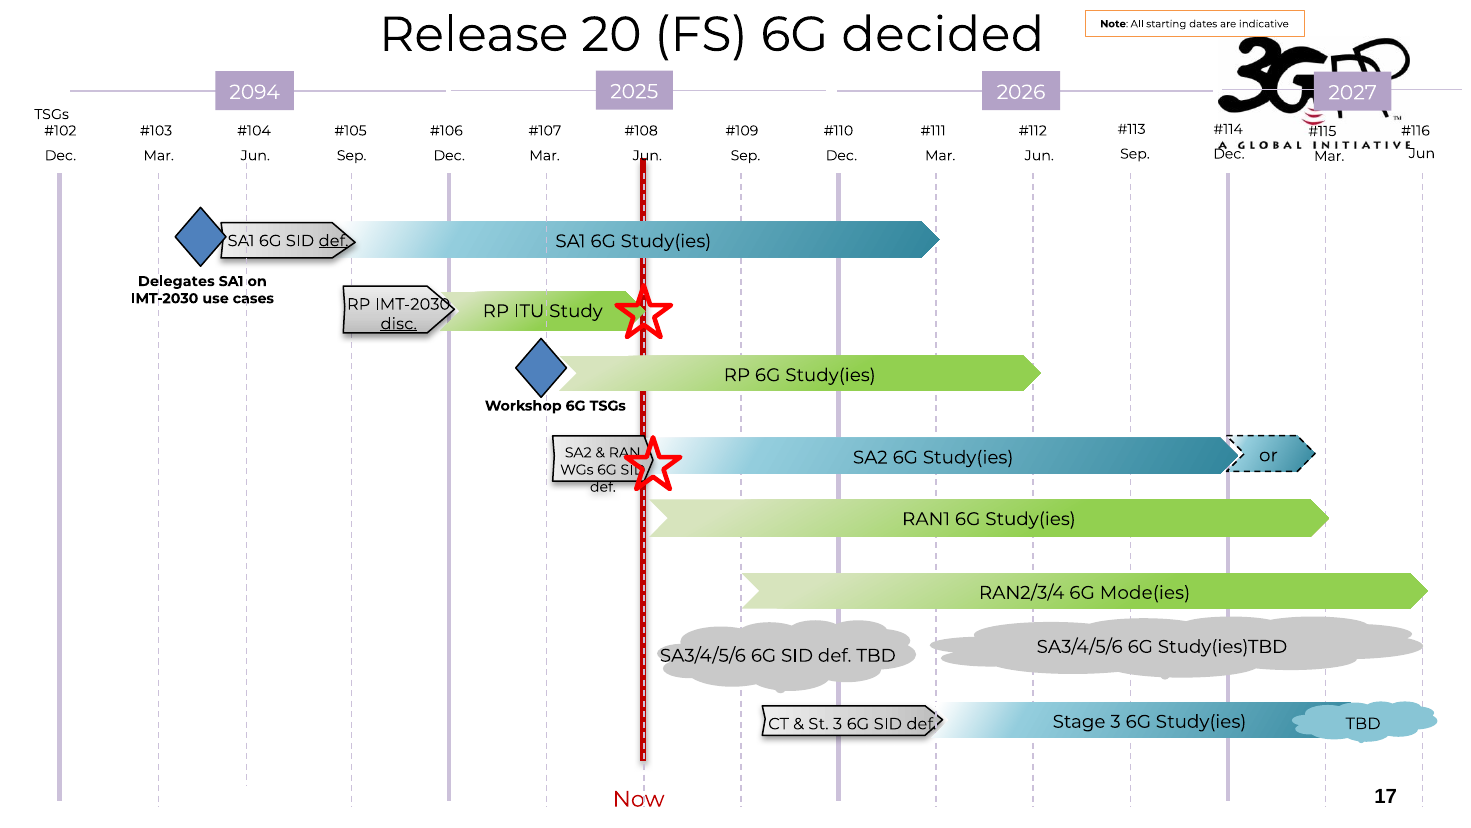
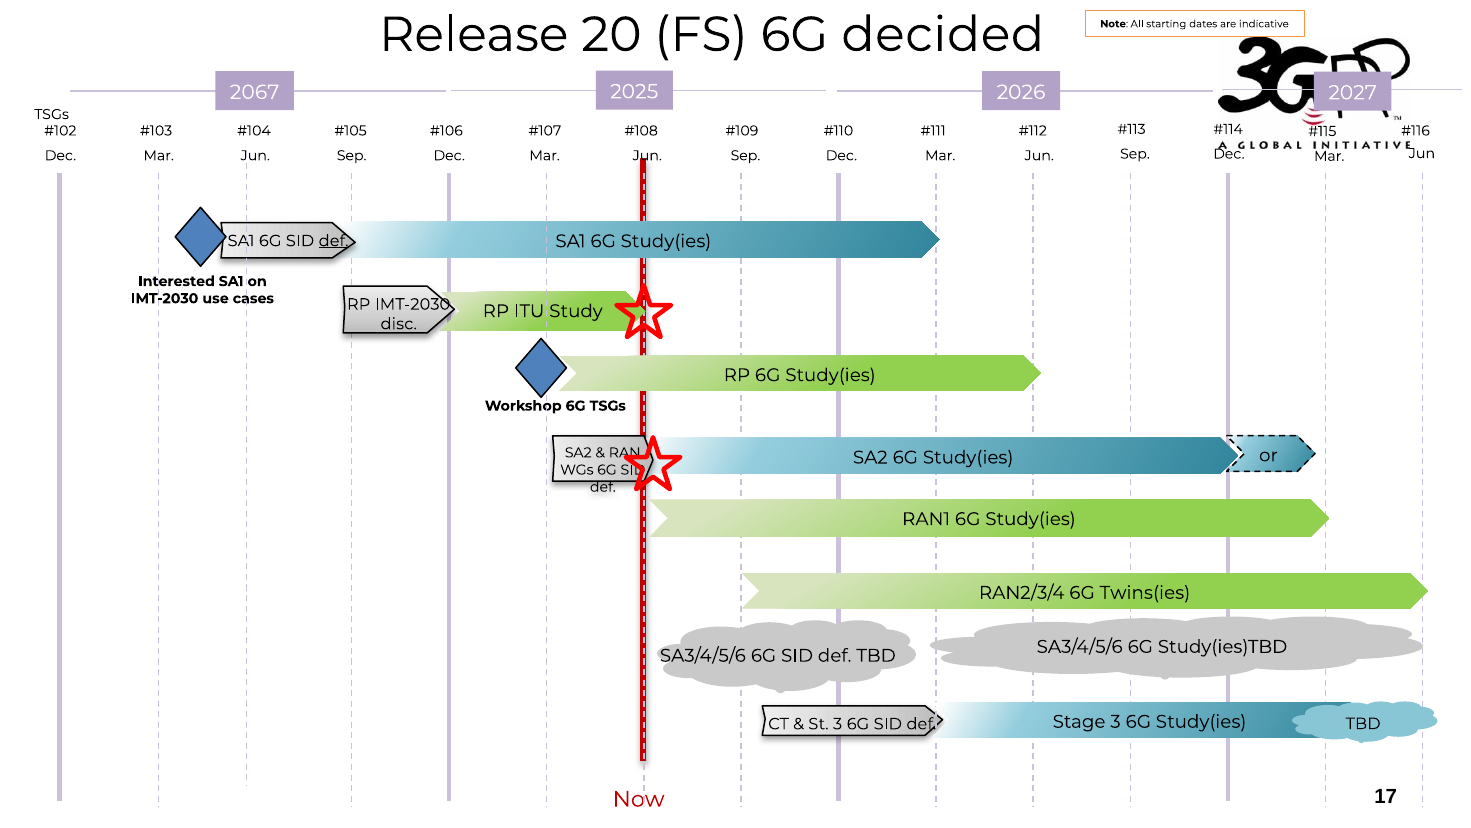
2094: 2094 -> 2067 (255, 92)
Delegates: Delegates -> Interested (176, 281)
disc underline: present -> none (399, 324)
Mode(ies: Mode(ies -> Twins(ies (1145, 592)
